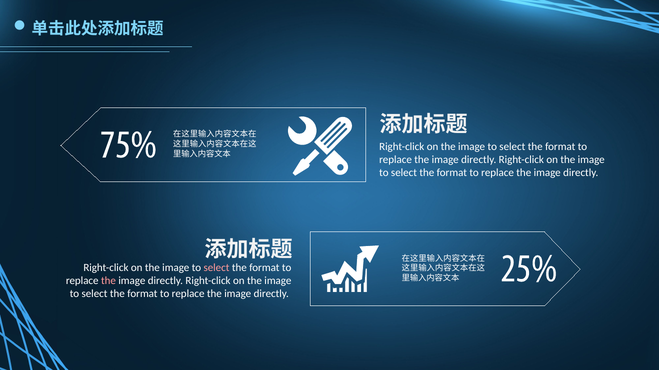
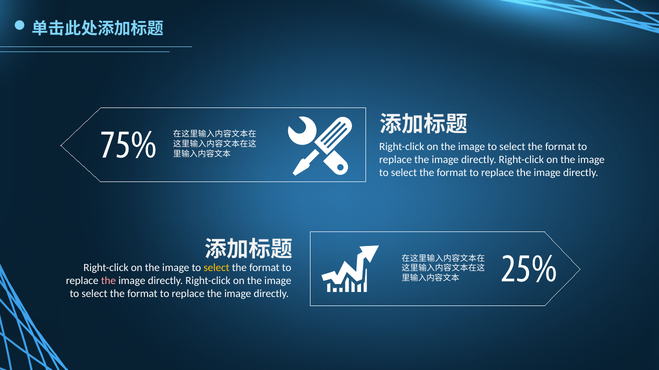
select colour: pink -> yellow (216, 268)
